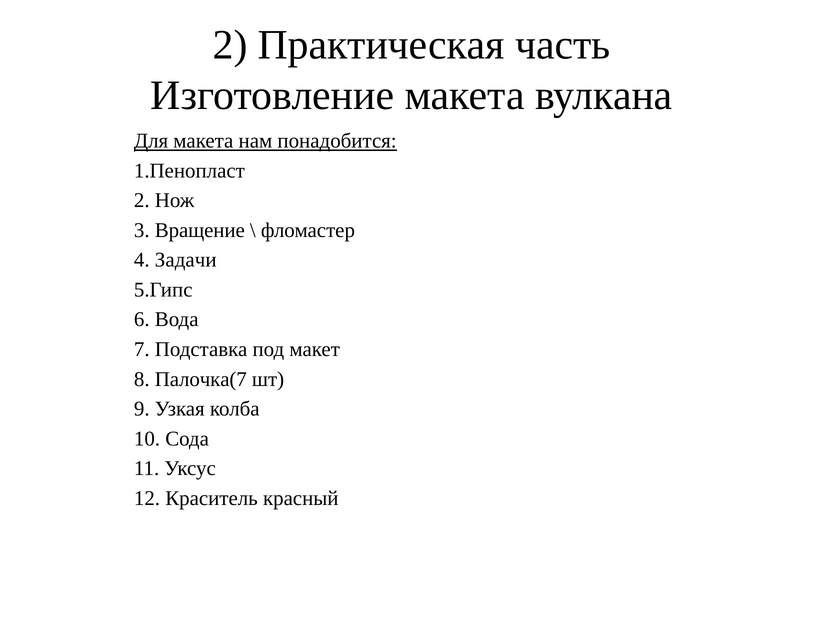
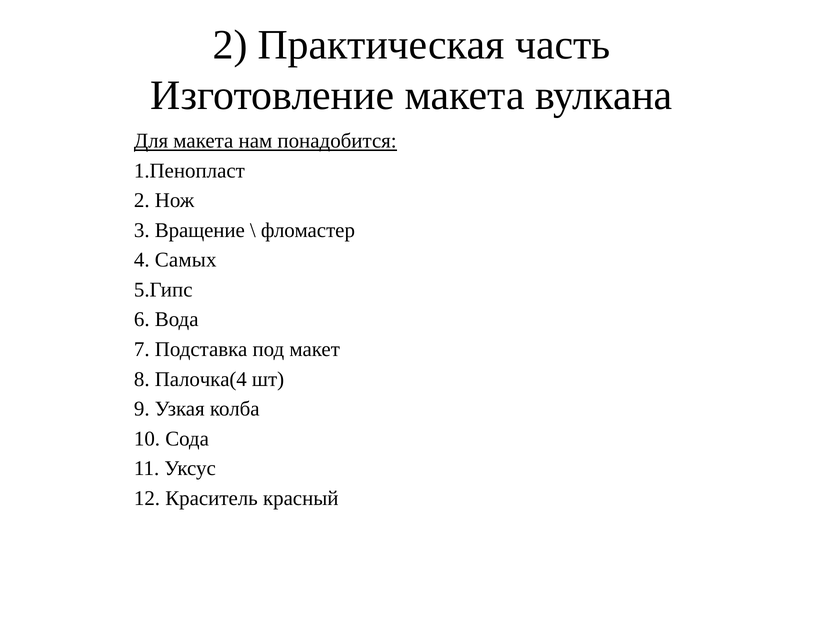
Задачи: Задачи -> Самых (186, 260)
Палочка(7: Палочка(7 -> Палочка(4 (201, 379)
